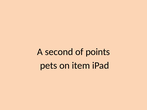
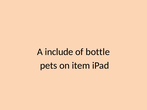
second: second -> include (59, 52)
points: points -> bottle (98, 52)
